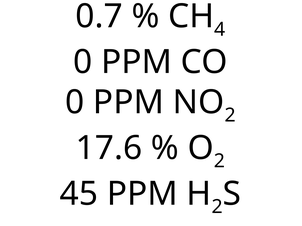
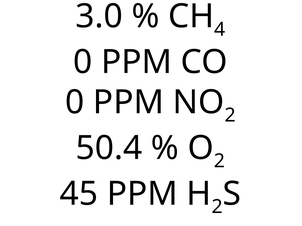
0.7: 0.7 -> 3.0 (99, 16)
17.6: 17.6 -> 50.4 (109, 148)
